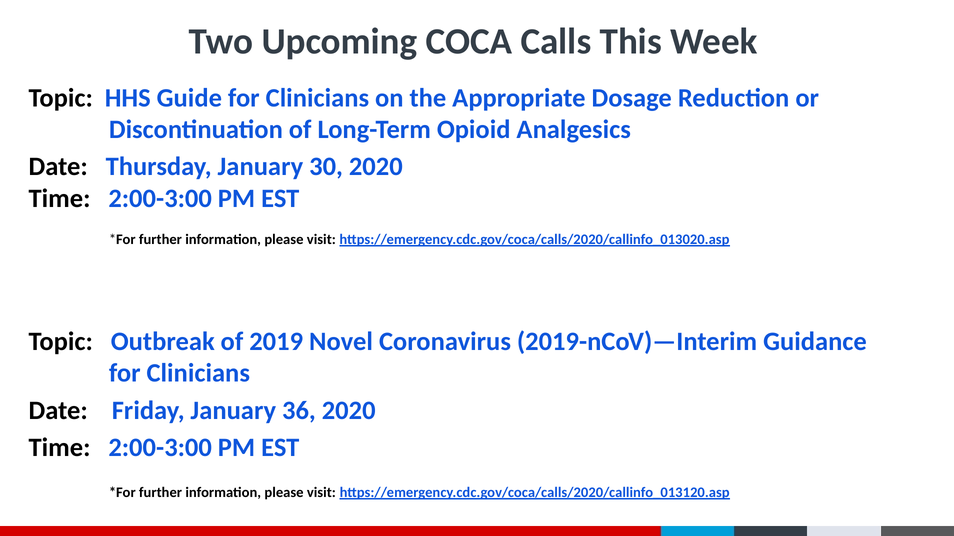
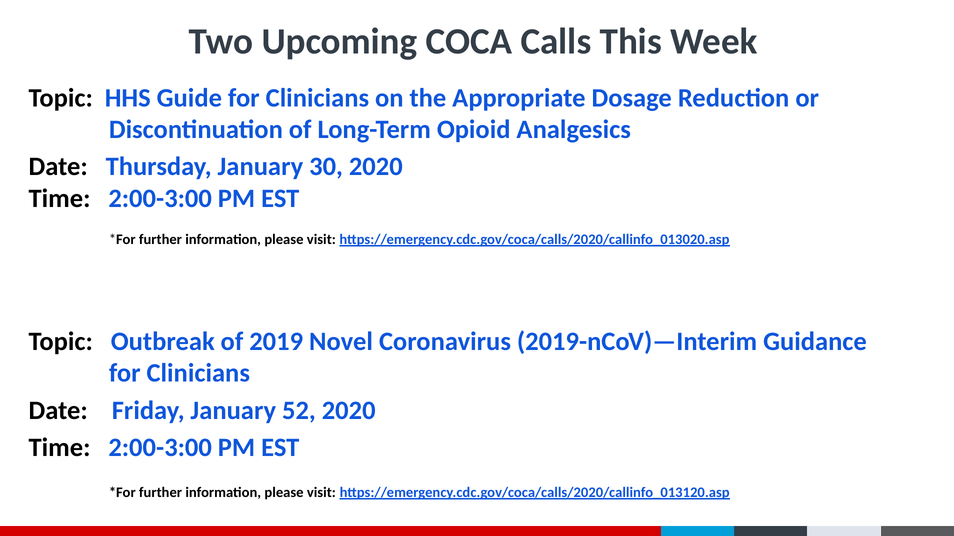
36: 36 -> 52 (299, 411)
